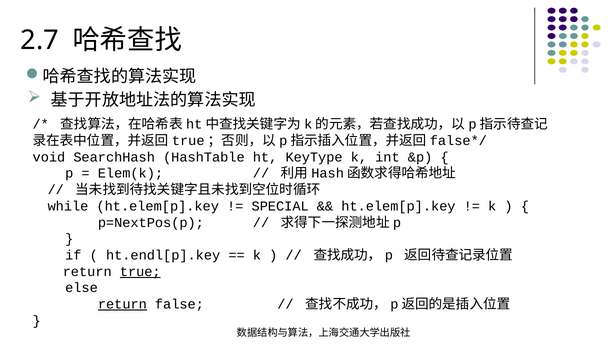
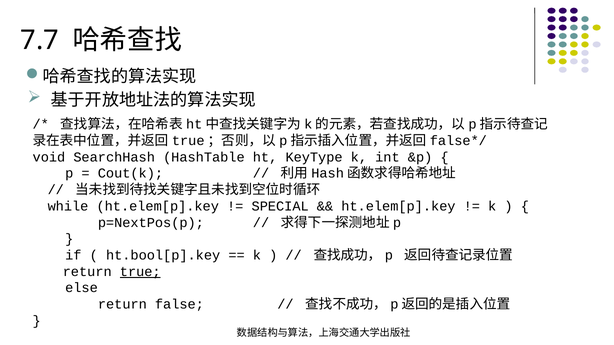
2.7: 2.7 -> 7.7 (40, 40)
Elem(k: Elem(k -> Cout(k (130, 174)
ht.endl[p].key: ht.endl[p].key -> ht.bool[p].key (163, 256)
return underline: present -> none (122, 305)
